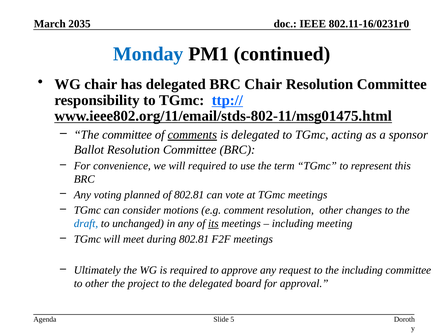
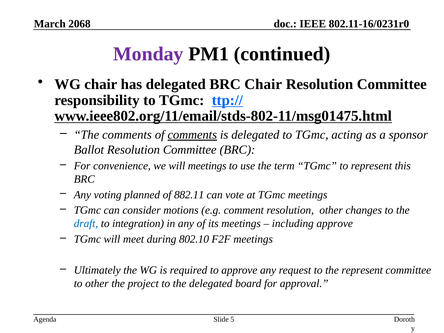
2035: 2035 -> 2068 (79, 24)
Monday colour: blue -> purple (148, 54)
The committee: committee -> comments (127, 135)
will required: required -> meetings (207, 166)
of 802.81: 802.81 -> 882.11 (189, 195)
unchanged: unchanged -> integration (138, 224)
its underline: present -> none (213, 224)
including meeting: meeting -> approve (335, 224)
during 802.81: 802.81 -> 802.10 (194, 239)
the including: including -> represent (362, 270)
